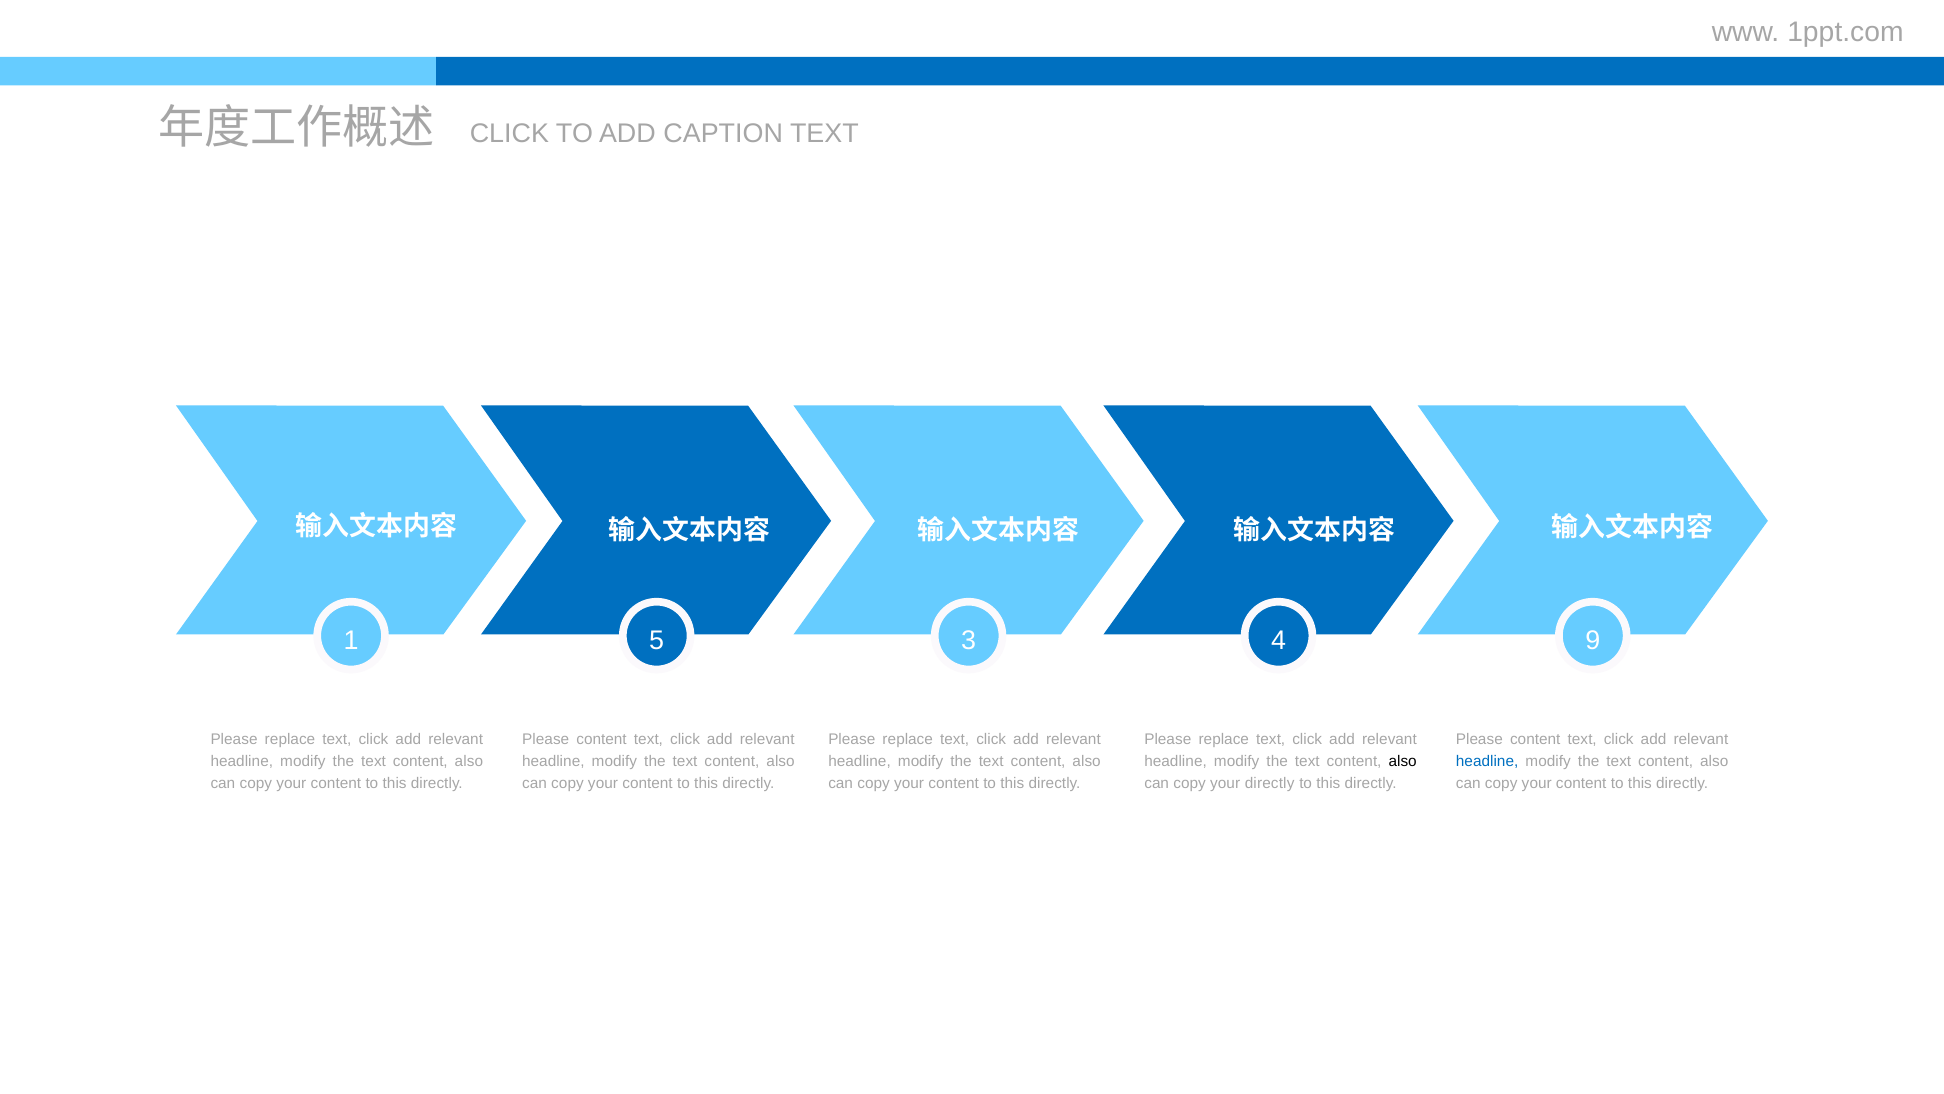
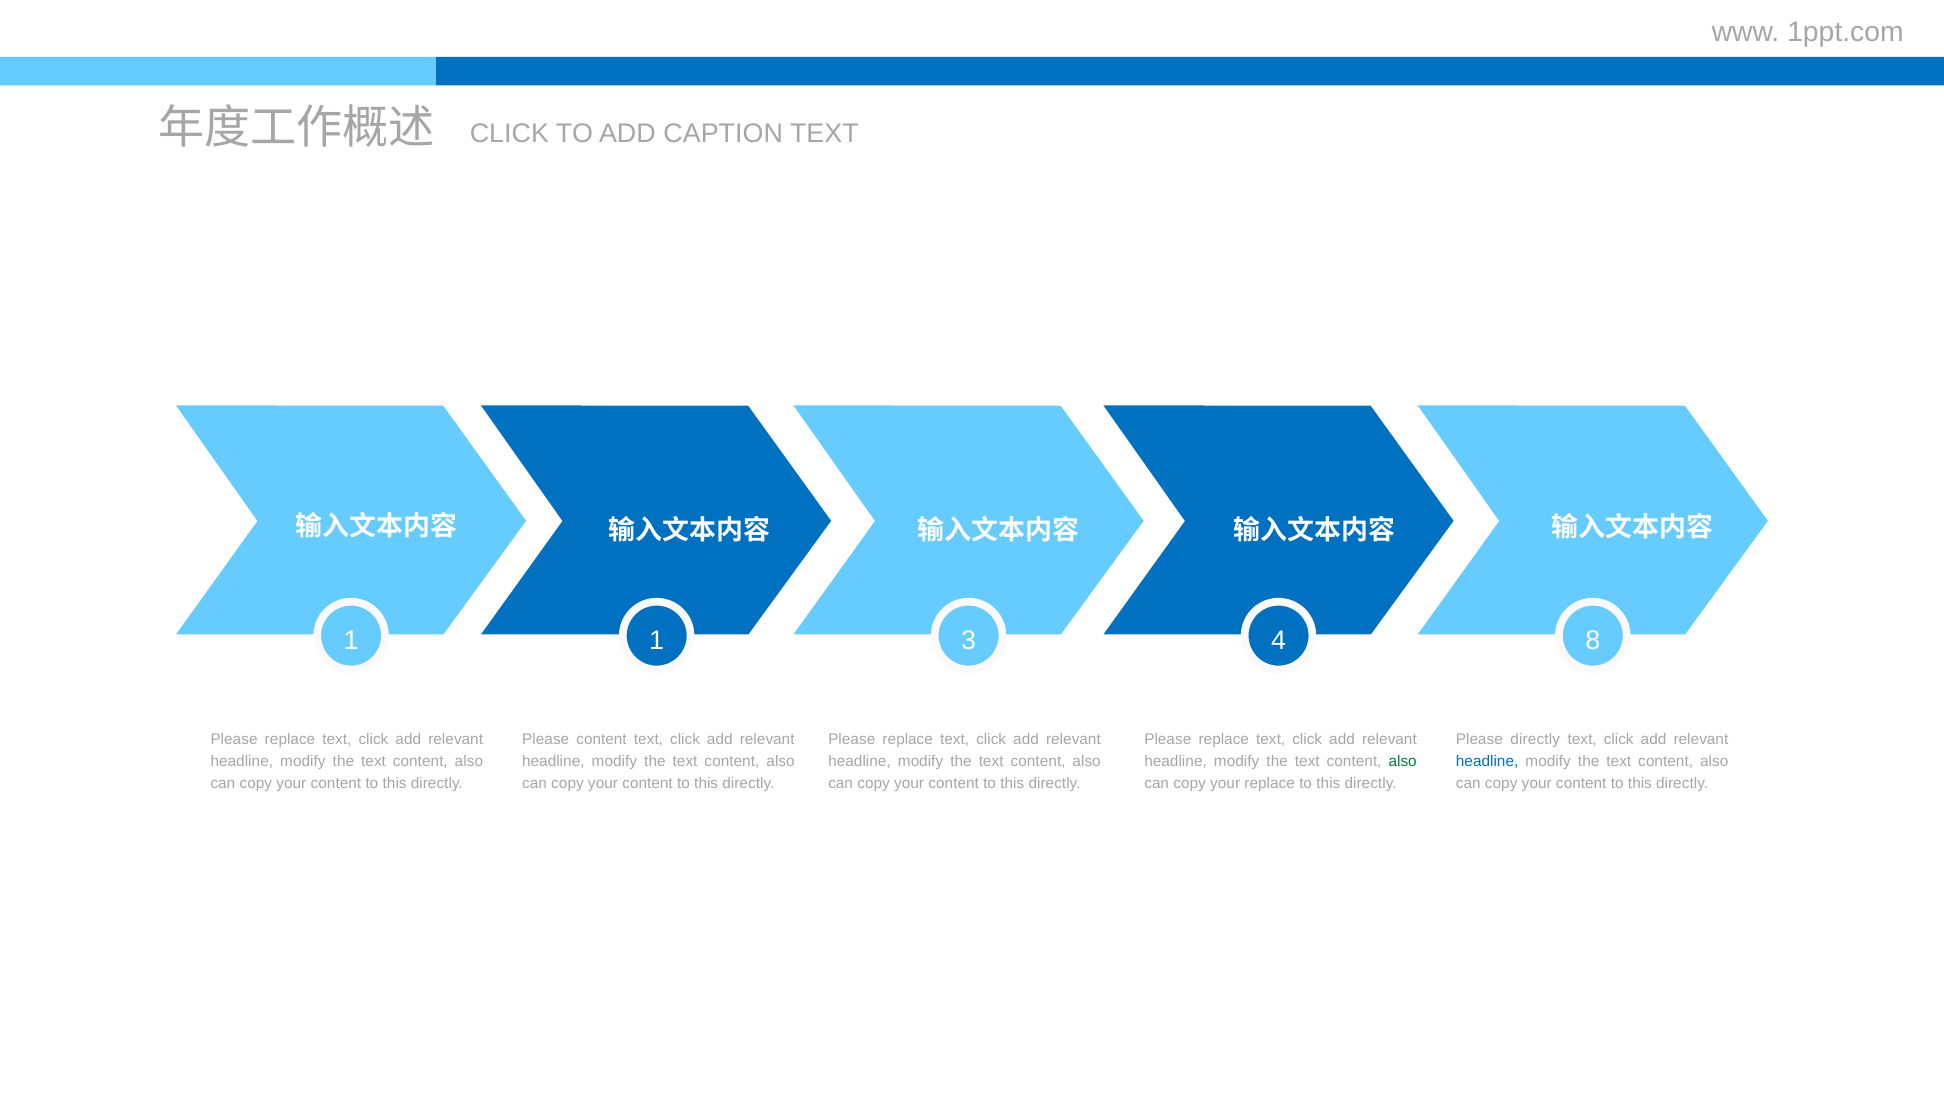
1 5: 5 -> 1 (657, 640)
9: 9 -> 8 (1593, 640)
content: content -> directly (1535, 739)
also colour: black -> green (1403, 761)
your directly: directly -> replace (1270, 783)
